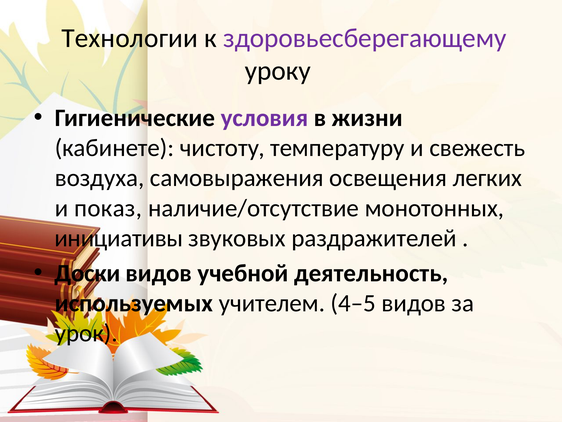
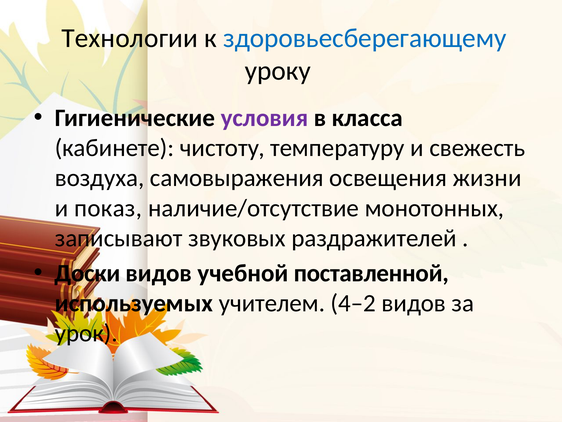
здоровьесберегающему colour: purple -> blue (365, 38)
жизни: жизни -> класса (367, 118)
легких: легких -> жизни (487, 178)
инициативы: инициативы -> записывают (119, 238)
деятельность: деятельность -> поставленной (371, 273)
4–5: 4–5 -> 4–2 (353, 303)
